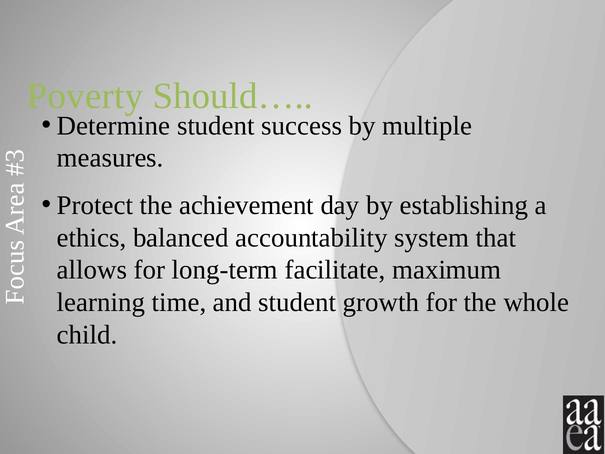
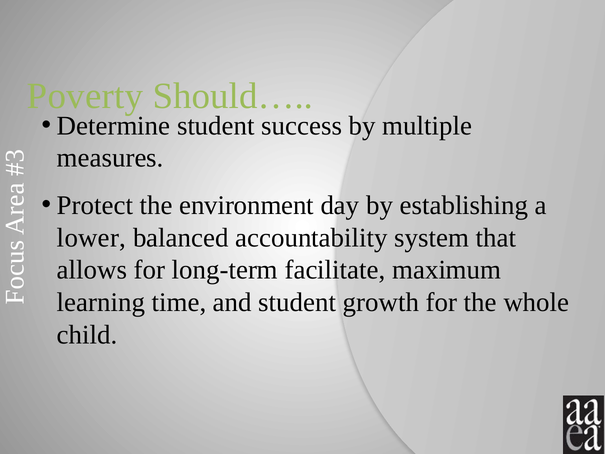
achievement: achievement -> environment (247, 205)
ethics: ethics -> lower (91, 238)
